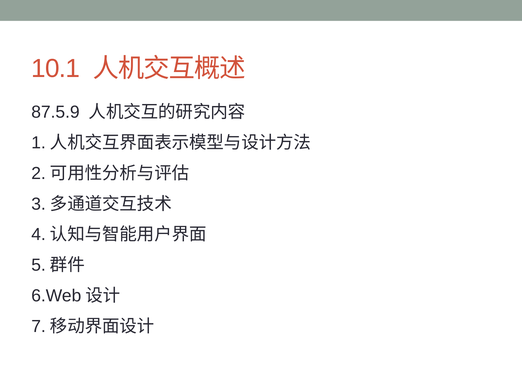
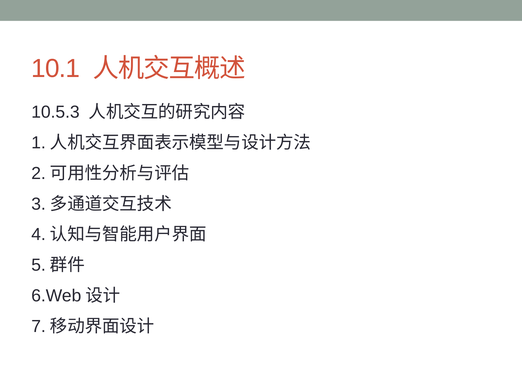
87.5.9: 87.5.9 -> 10.5.3 (55, 112)
